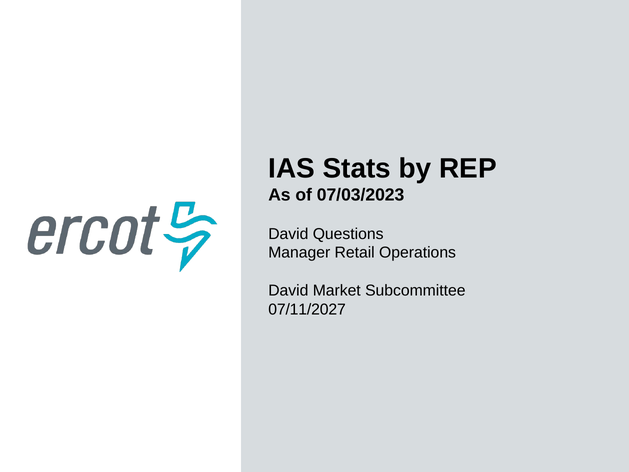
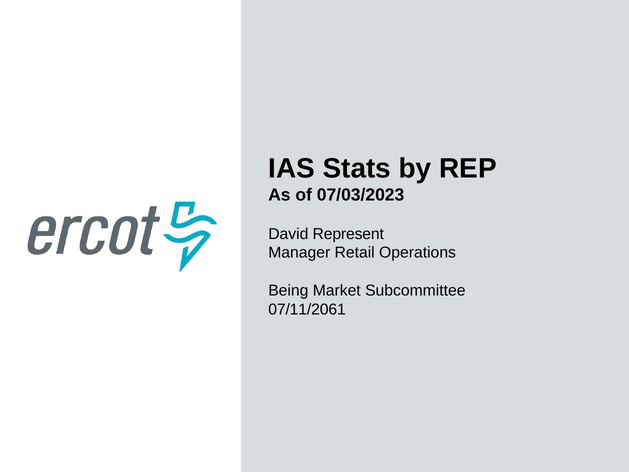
Questions: Questions -> Represent (348, 234)
David: David -> Being (288, 290)
07/11/2027: 07/11/2027 -> 07/11/2061 (307, 309)
